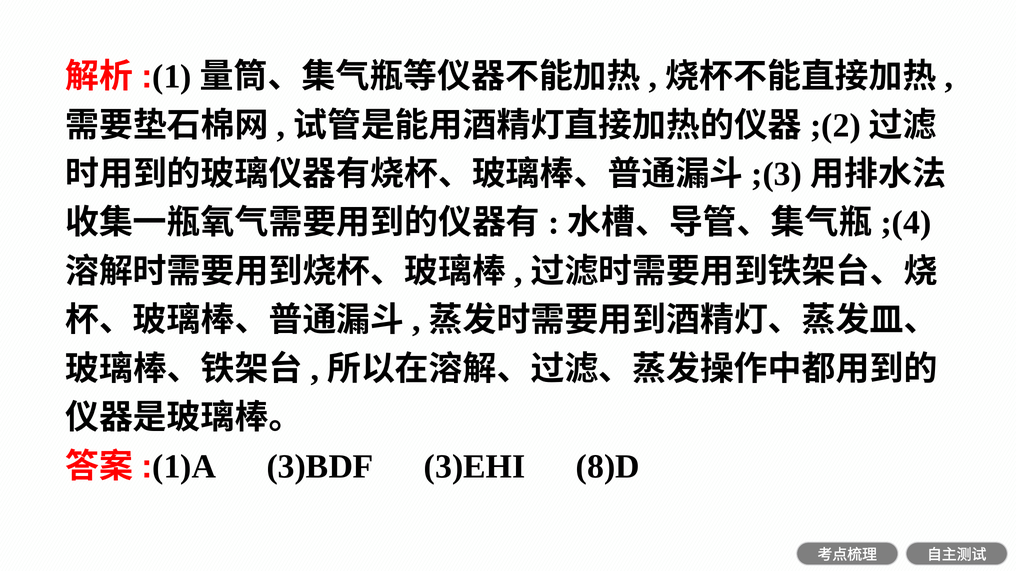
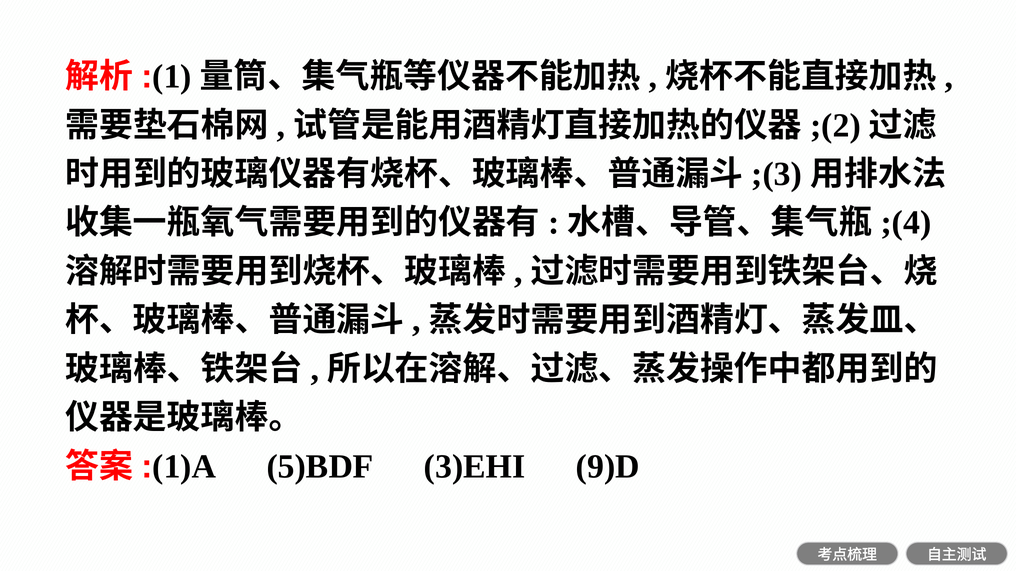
3)BDF: 3)BDF -> 5)BDF (320, 467)
8)D: 8)D -> 9)D (608, 467)
